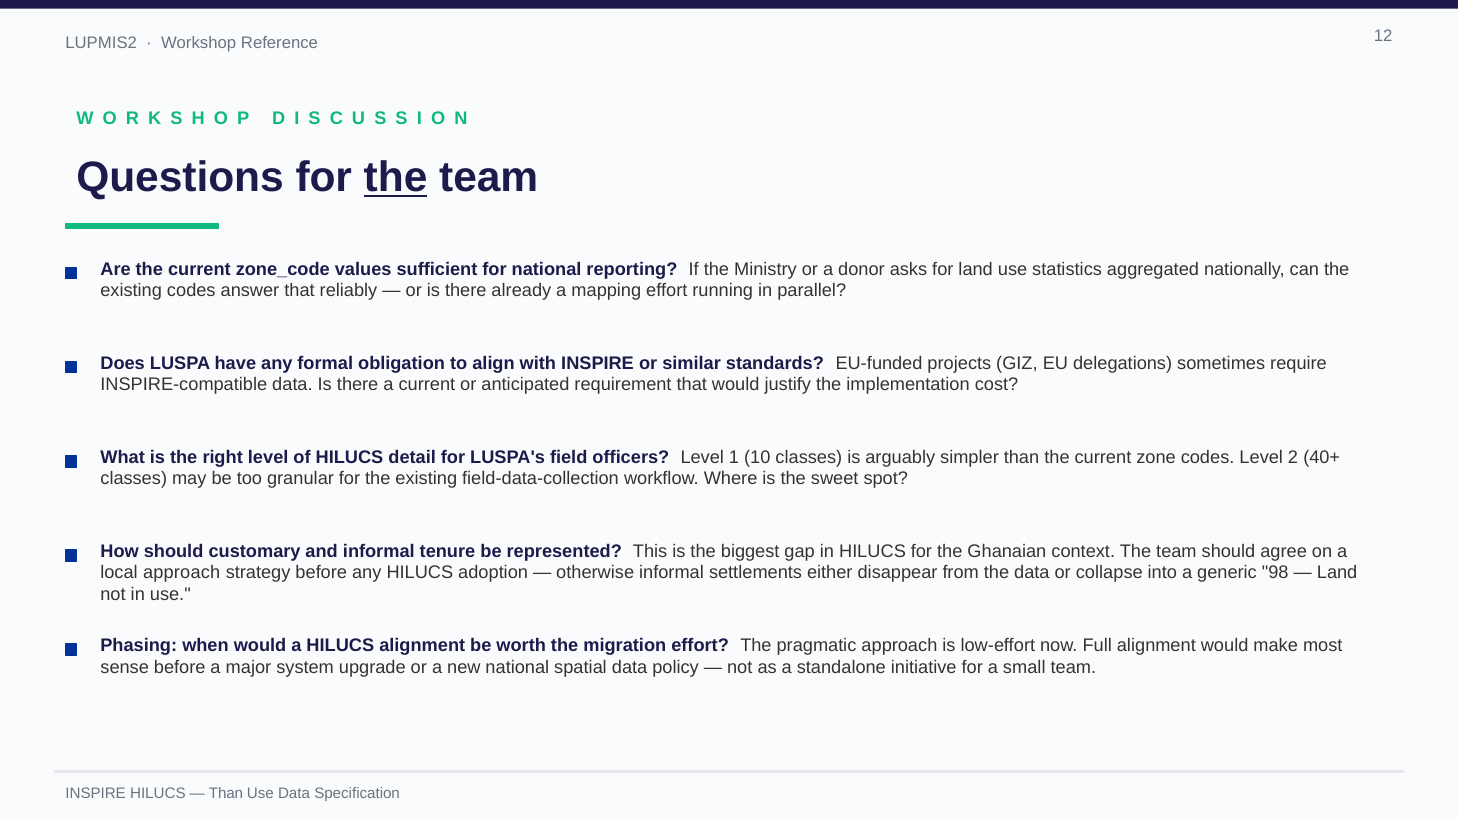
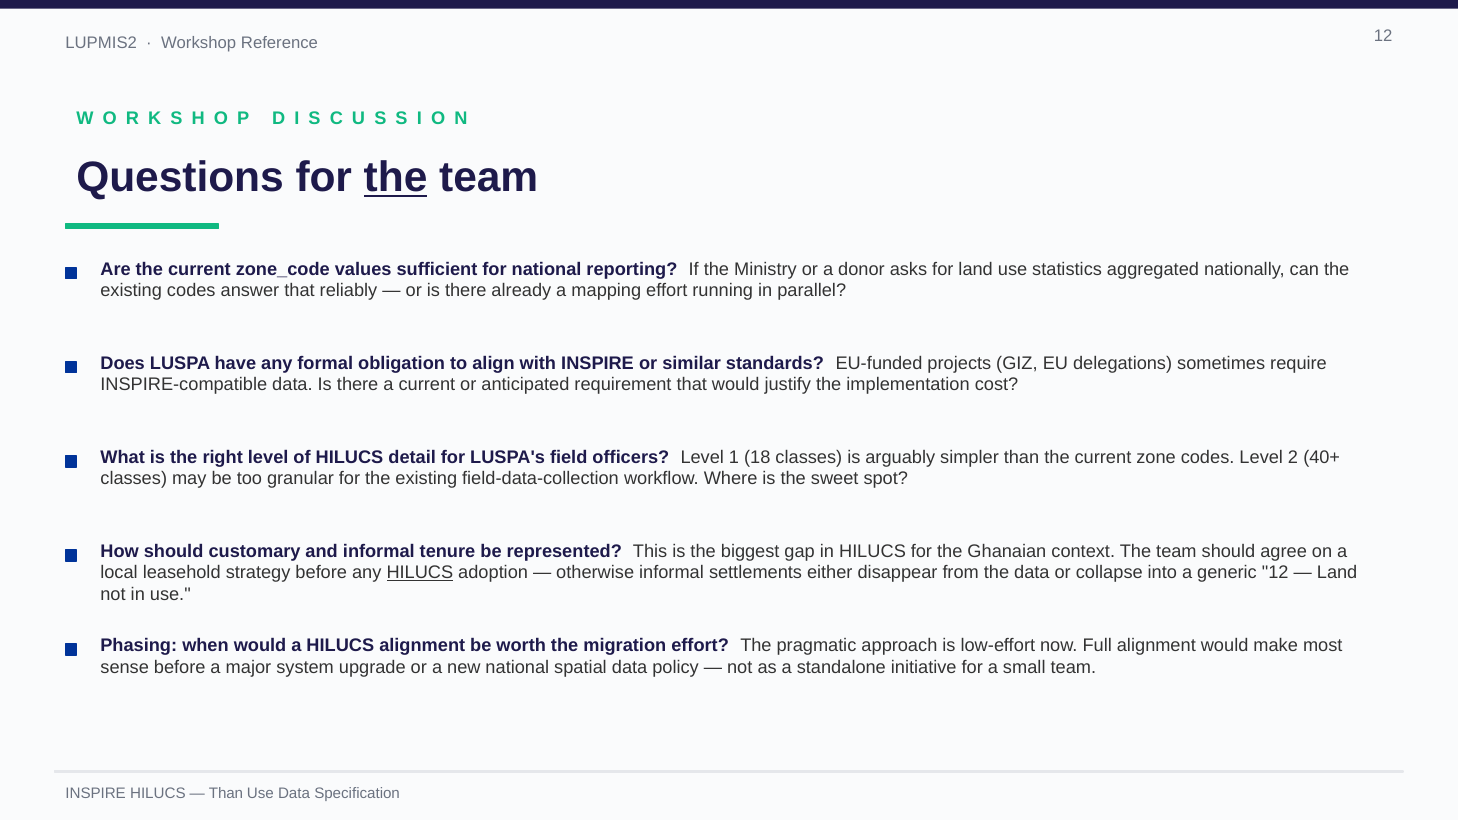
10: 10 -> 18 (757, 457)
local approach: approach -> leasehold (182, 573)
HILUCS underline: none -> present (420, 573)
generic 98: 98 -> 12 (1275, 573)
